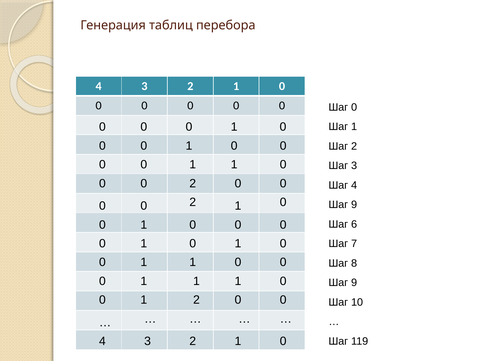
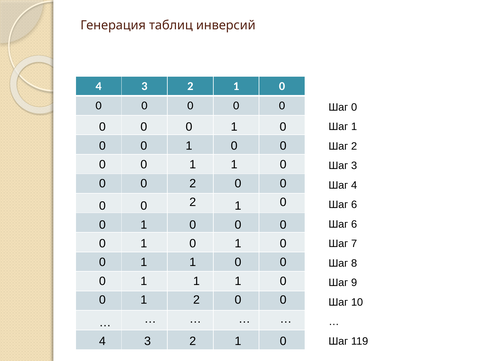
перебора: перебора -> инверсий (226, 25)
9: 9 -> 6 (354, 205)
